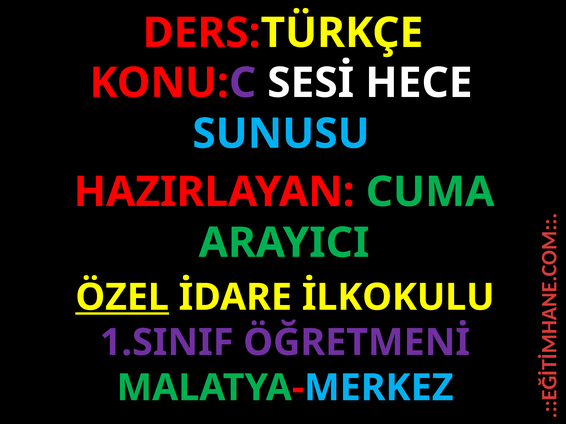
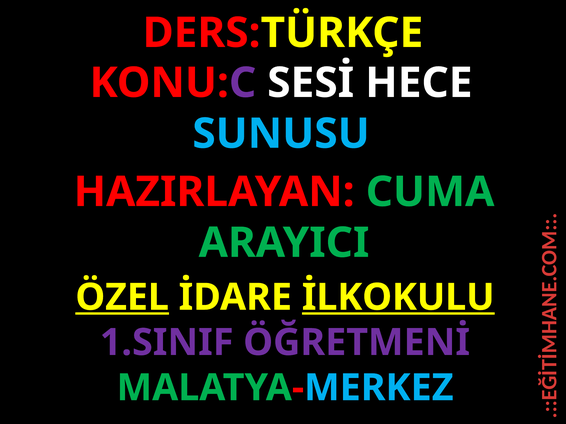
İLKOKULU underline: none -> present (398, 298)
